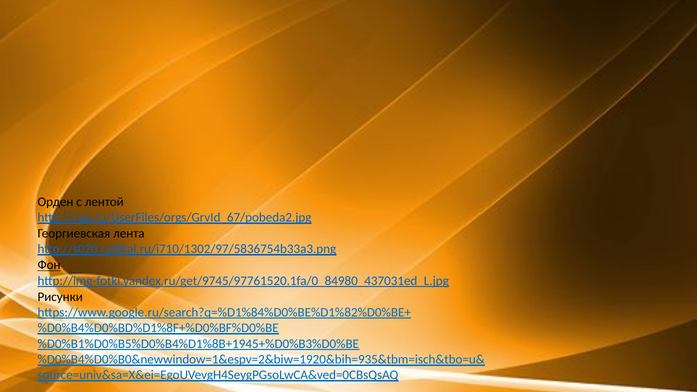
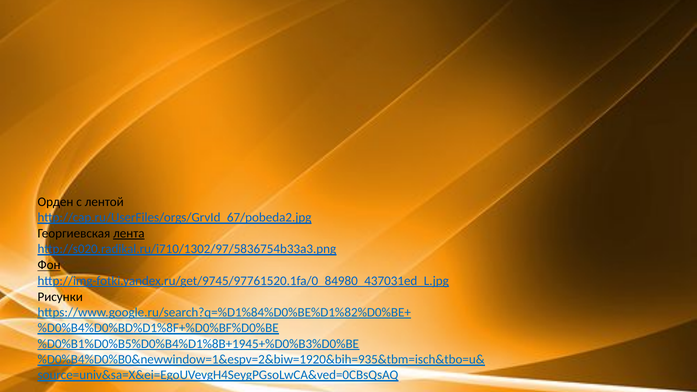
лента underline: none -> present (129, 233)
